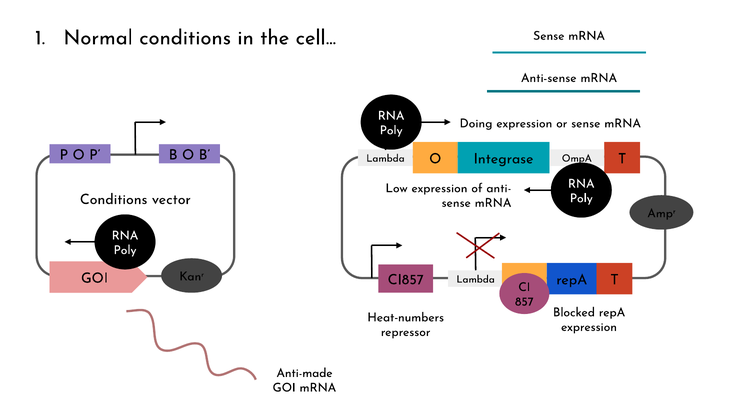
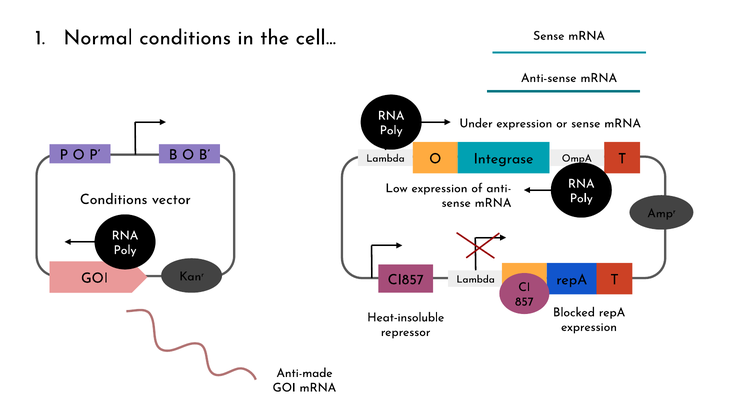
Doing: Doing -> Under (476, 123)
Heat-numbers: Heat-numbers -> Heat-insoluble (406, 317)
